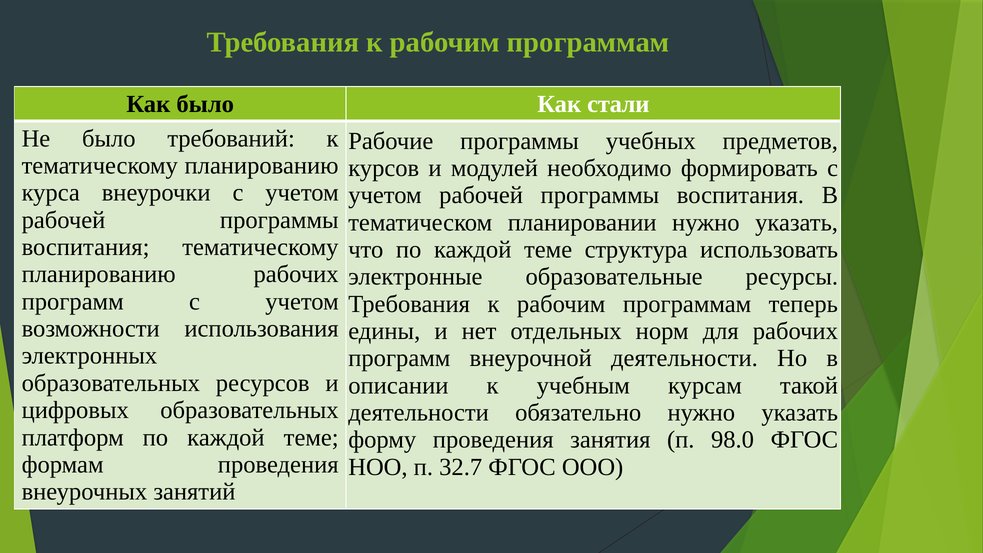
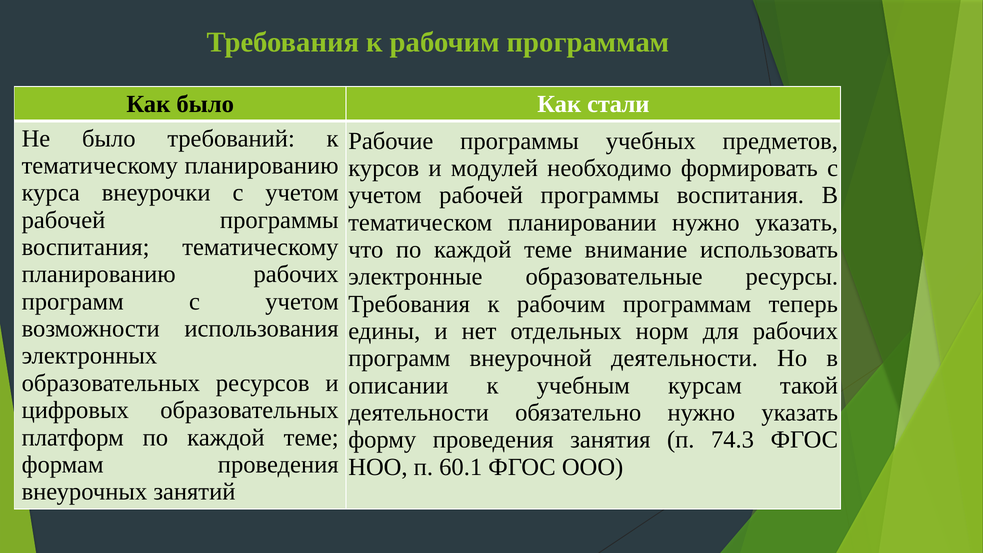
структура: структура -> внимание (636, 250)
98.0: 98.0 -> 74.3 (733, 440)
32.7: 32.7 -> 60.1 (461, 467)
